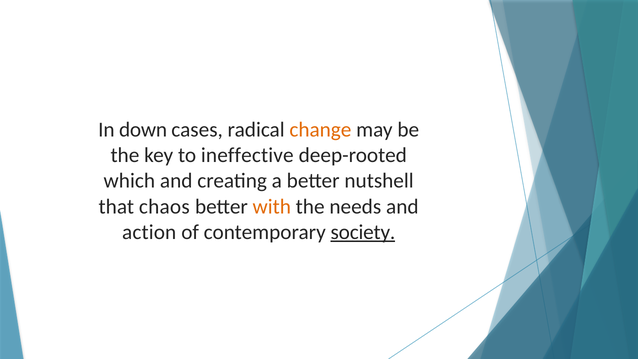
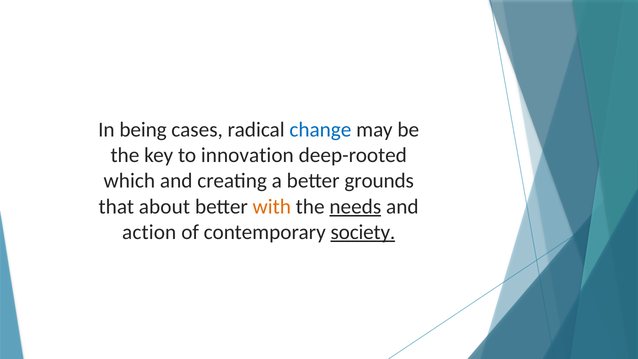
down: down -> being (143, 130)
change colour: orange -> blue (320, 130)
ineffective: ineffective -> innovation (247, 155)
nutshell: nutshell -> grounds (379, 181)
chaos: chaos -> about (164, 206)
needs underline: none -> present (355, 206)
